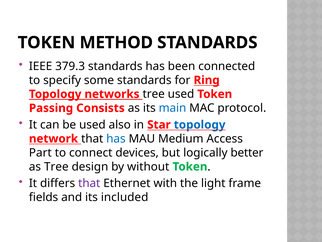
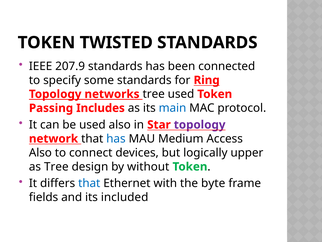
METHOD: METHOD -> TWISTED (116, 42)
379.3: 379.3 -> 207.9 (70, 66)
Consists: Consists -> Includes (100, 108)
topology colour: blue -> purple (200, 125)
Part: Part -> Also (40, 152)
better: better -> upper (247, 152)
that colour: purple -> blue (89, 183)
light: light -> byte (213, 183)
